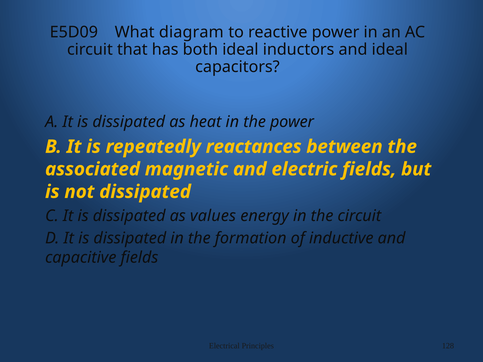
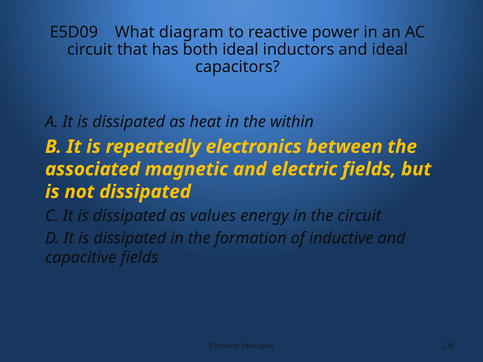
the power: power -> within (292, 122)
reactances: reactances -> electronics (254, 147)
